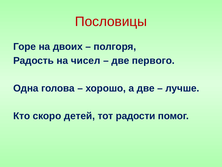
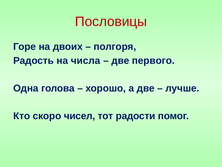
чисел: чисел -> числа (86, 60)
детей: детей -> чисел (80, 116)
